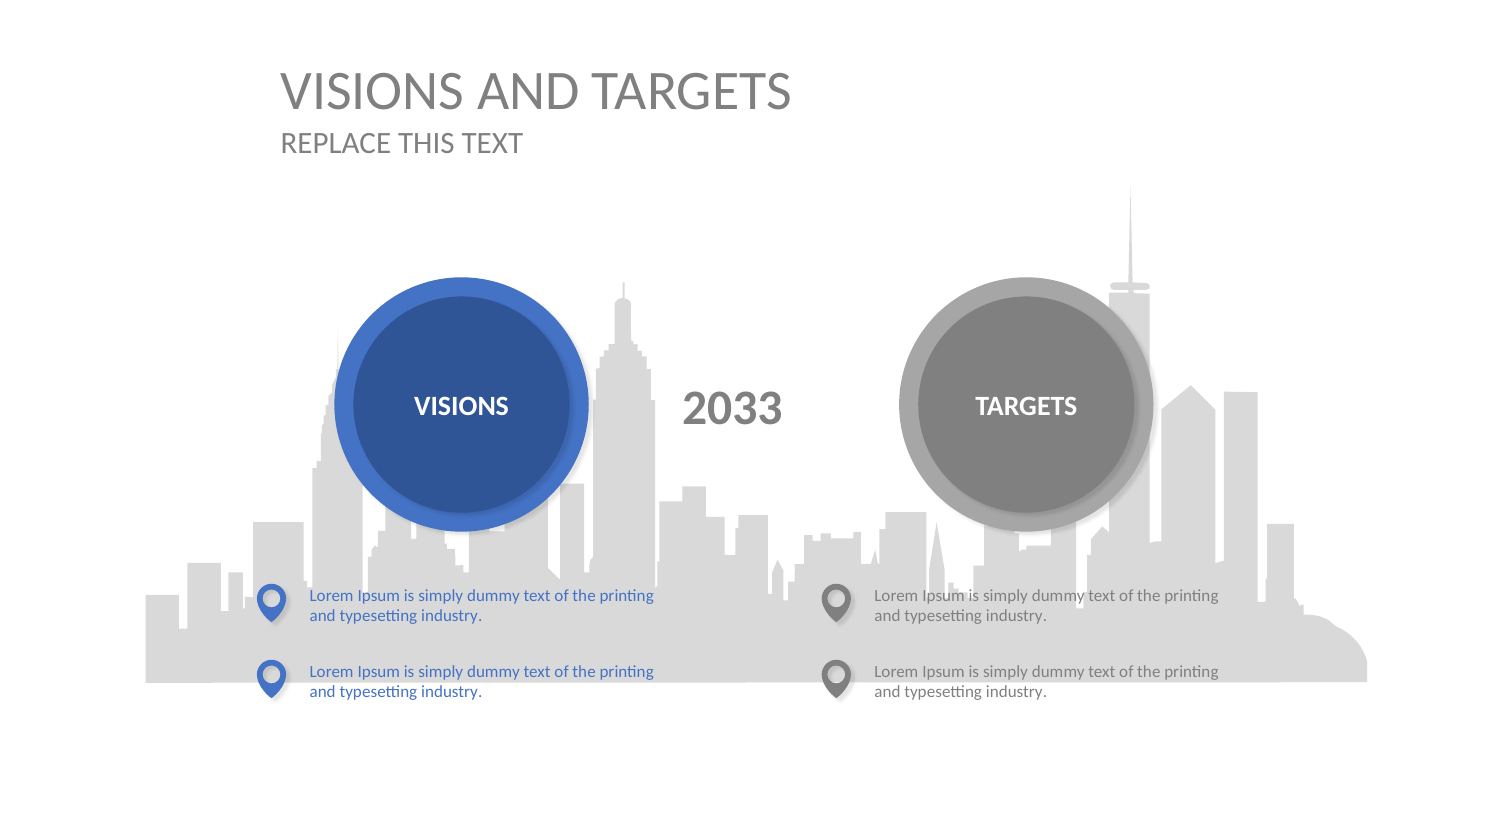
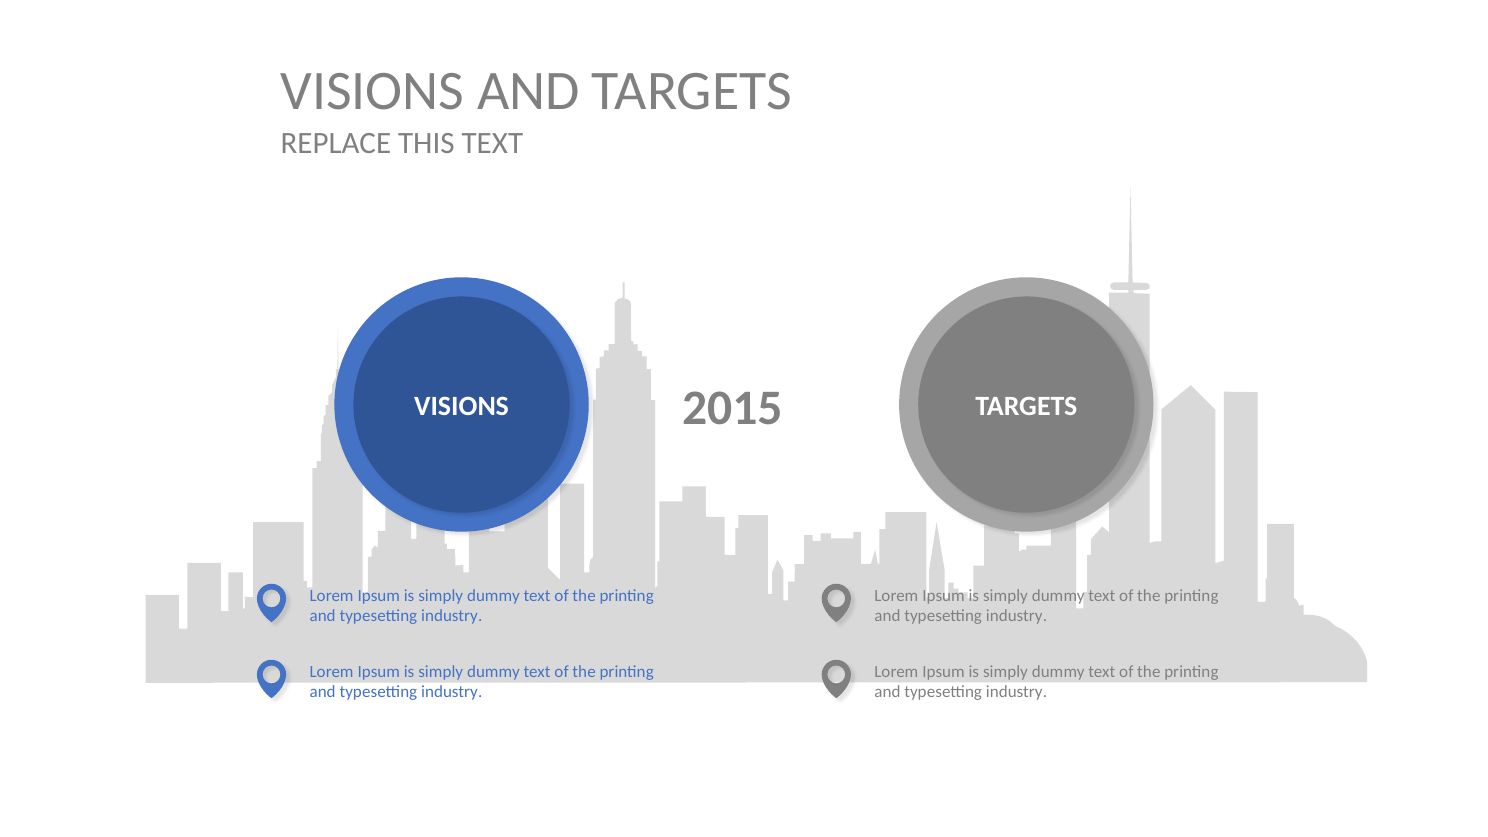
2033: 2033 -> 2015 (732, 408)
